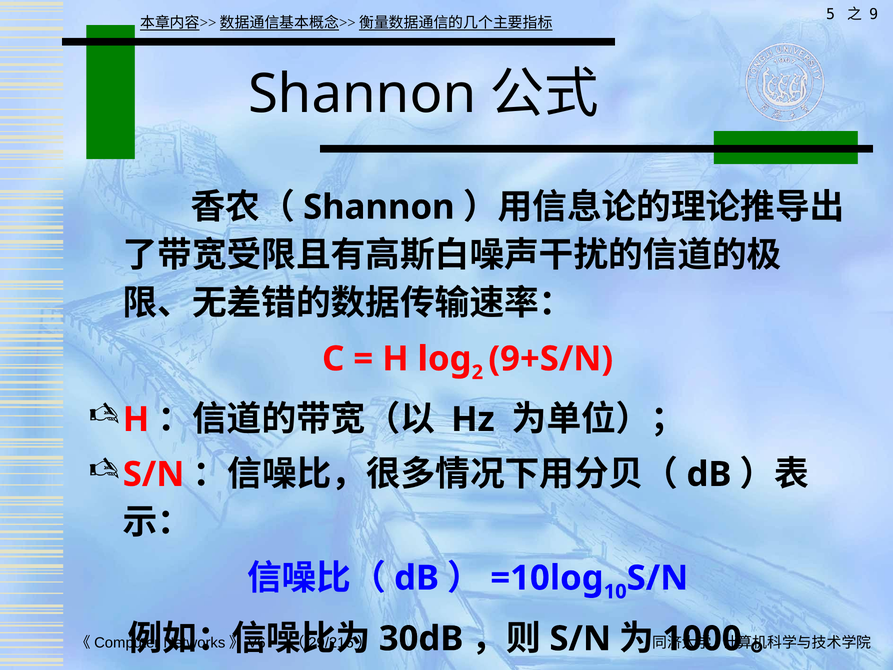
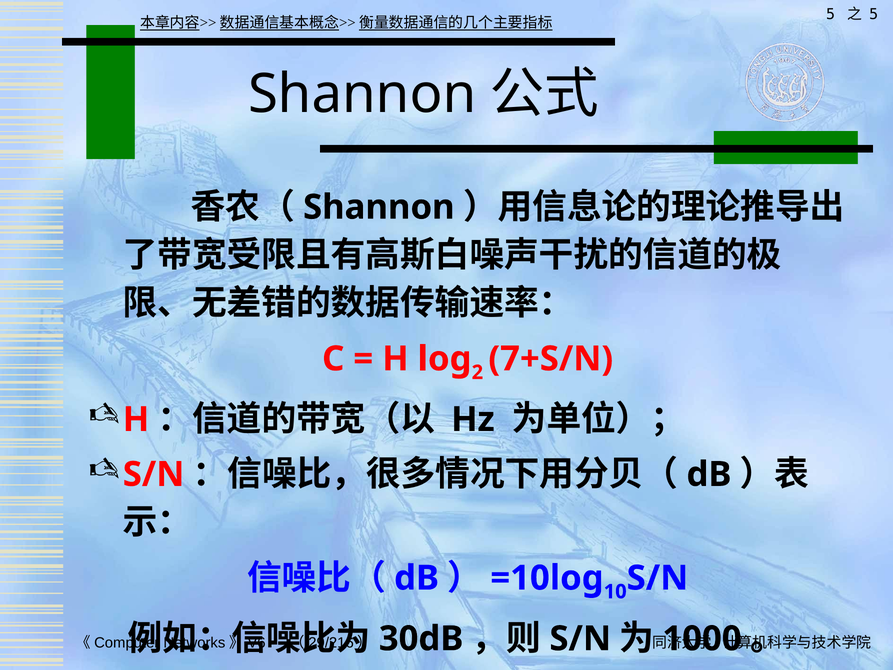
9: 9 -> 5 (874, 14)
9+S/N: 9+S/N -> 7+S/N (551, 359)
